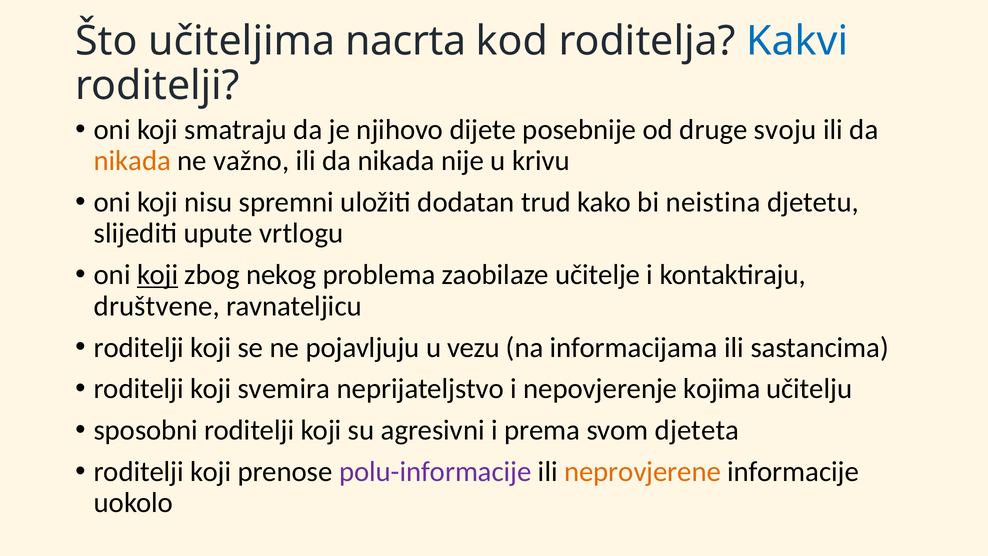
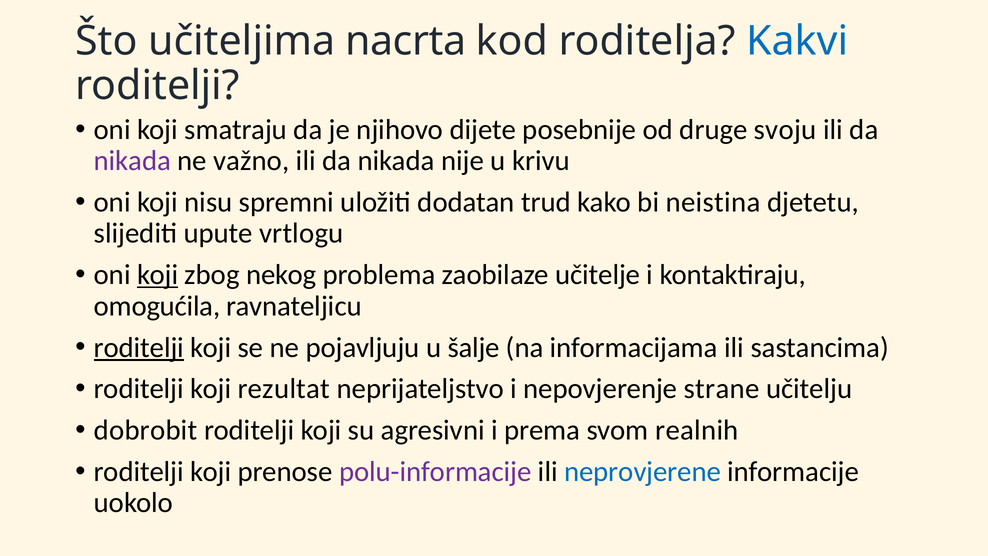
nikada colour: orange -> purple (132, 161)
društvene: društvene -> omogućila (157, 306)
roditelji underline: none -> present (139, 347)
vezu: vezu -> šalje (474, 347)
svemira: svemira -> rezultat (284, 389)
kojima: kojima -> strane (722, 389)
sposobni: sposobni -> dobrobit (146, 430)
djeteta: djeteta -> realnih (697, 430)
neprovjerene colour: orange -> blue (643, 472)
